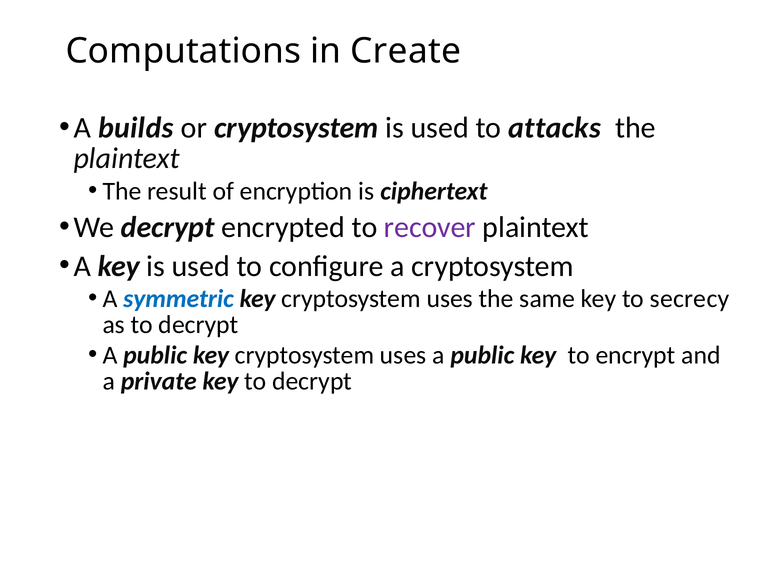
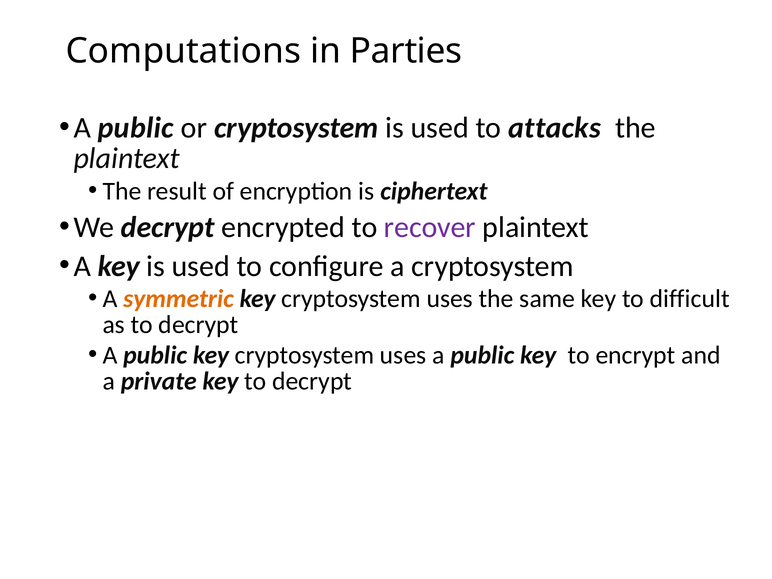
Create: Create -> Parties (406, 51)
builds: builds -> public (136, 128)
symmetric colour: blue -> orange (178, 299)
secrecy: secrecy -> difficult (690, 299)
